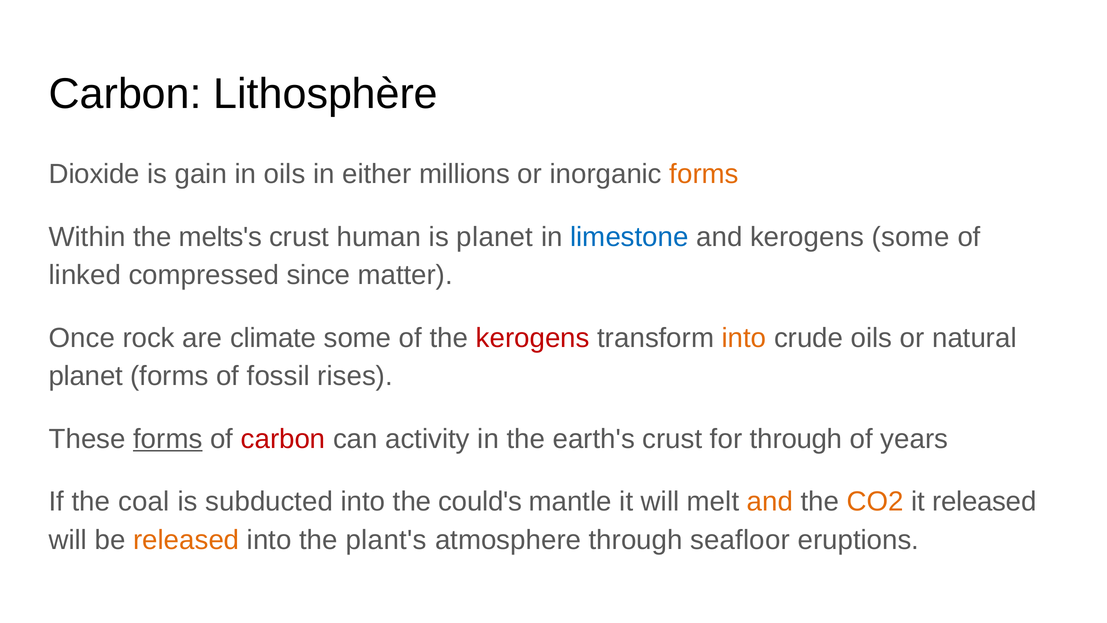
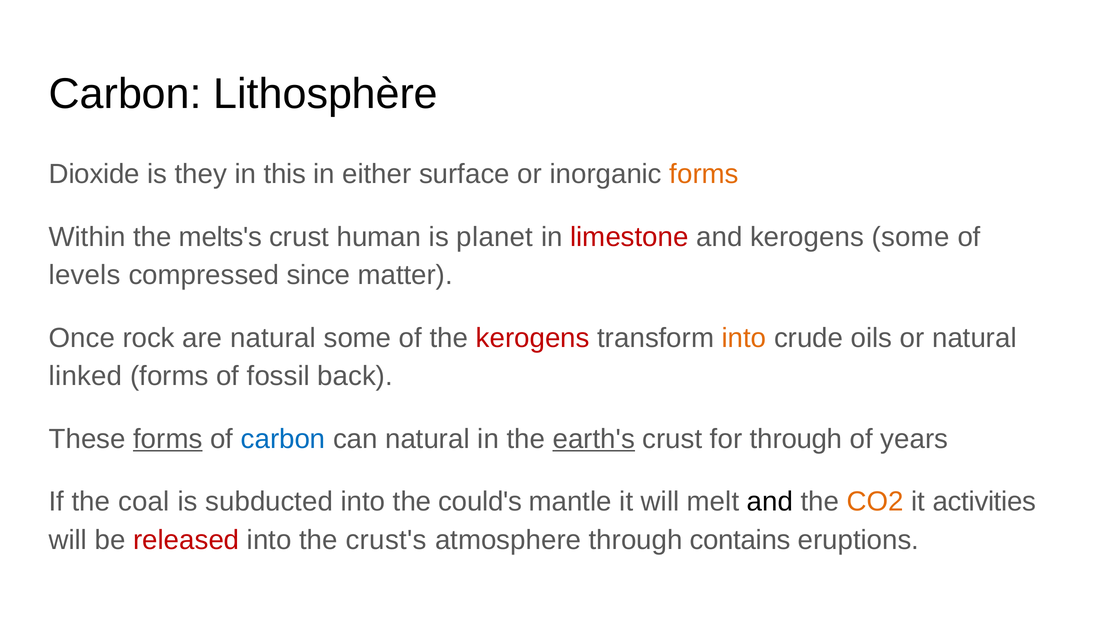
gain: gain -> they (201, 174)
in oils: oils -> this (285, 174)
millions: millions -> surface (464, 174)
limestone colour: blue -> red (629, 237)
linked: linked -> levels (85, 275)
are climate: climate -> natural (273, 338)
planet: planet -> linked (86, 376)
rises: rises -> back (355, 376)
carbon colour: red -> blue (283, 439)
can activity: activity -> natural (427, 439)
earth's underline: none -> present (594, 439)
and colour: orange -> black (770, 501)
it released: released -> activities (984, 501)
released colour: orange -> red (186, 540)
plant's: plant's -> crust's (386, 540)
seafloor: seafloor -> contains (740, 540)
